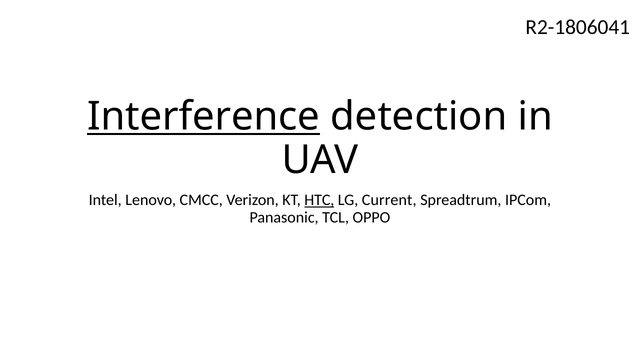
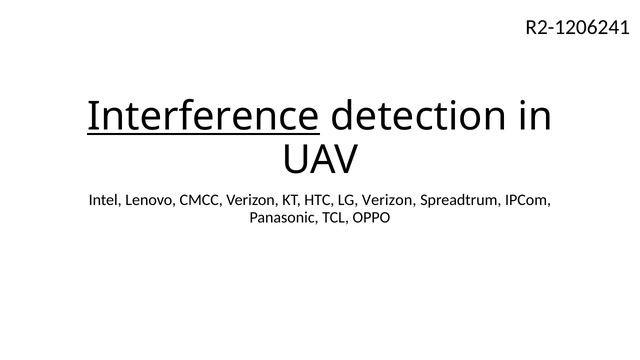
R2-1806041: R2-1806041 -> R2-1206241 (578, 27)
HTC underline: present -> none (319, 200)
LG Current: Current -> Verizon (389, 200)
